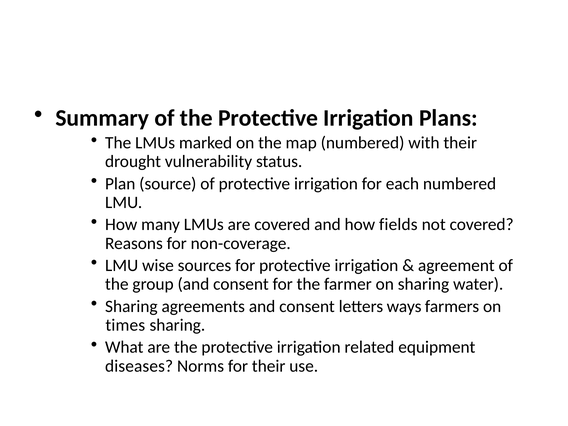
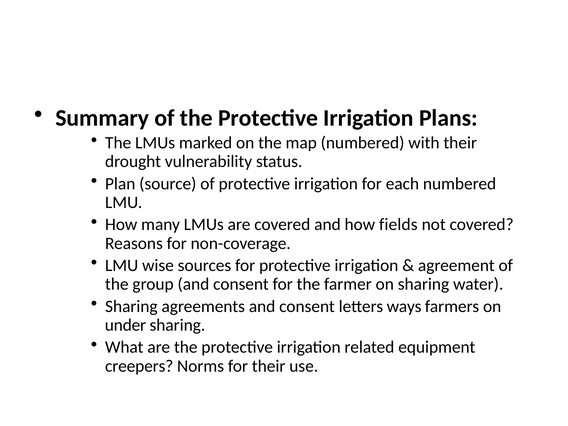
times: times -> under (125, 325)
diseases: diseases -> creepers (139, 366)
